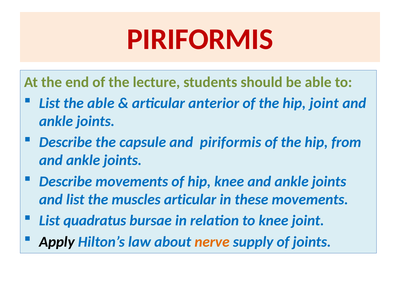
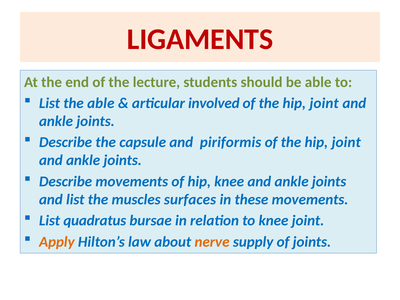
PIRIFORMIS: PIRIFORMIS -> LIGAMENTS (200, 39)
anterior: anterior -> involved (214, 103)
from: from -> joint (346, 142)
muscles articular: articular -> surfaces (190, 200)
Apply colour: black -> orange (57, 242)
